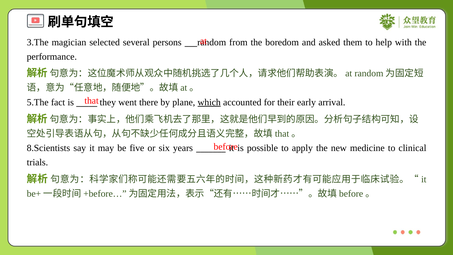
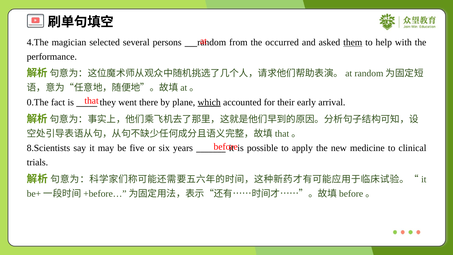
3.The: 3.The -> 4.The (38, 42)
boredom: boredom -> occurred (282, 42)
them underline: none -> present (353, 42)
5.The: 5.The -> 0.The (38, 102)
